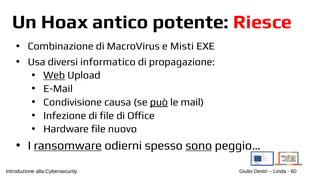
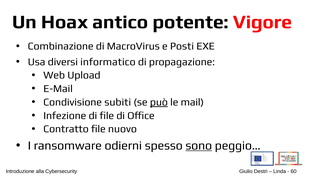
Riesce: Riesce -> Vigore (263, 22)
Misti: Misti -> Posti (182, 46)
Web underline: present -> none (54, 75)
causa: causa -> subiti (118, 102)
Hardware: Hardware -> Contratto (66, 129)
ransomware underline: present -> none (68, 145)
